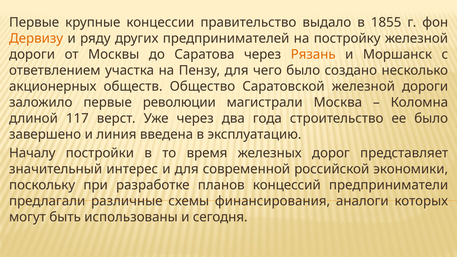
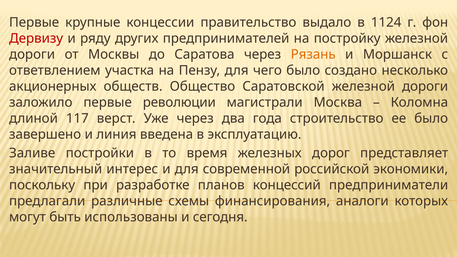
1855: 1855 -> 1124 (386, 22)
Дервизу colour: orange -> red (36, 38)
Началу: Началу -> Заливе (32, 153)
